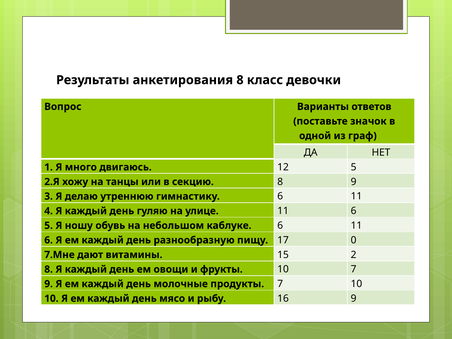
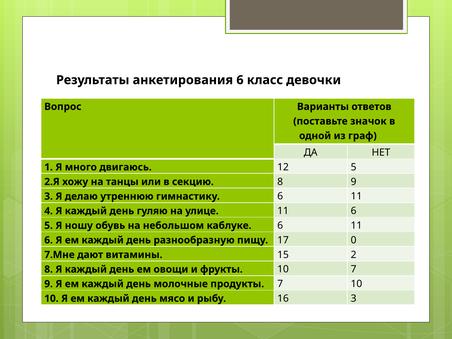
анкетирования 8: 8 -> 6 (240, 80)
16 9: 9 -> 3 (354, 298)
